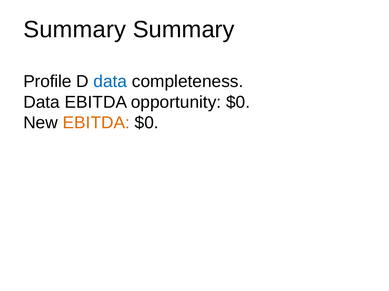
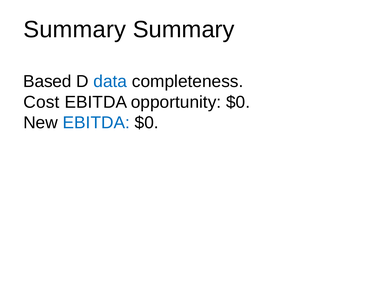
Profile: Profile -> Based (47, 82)
Data: Data -> Cost (41, 102)
EBITDA colour: orange -> blue (96, 123)
